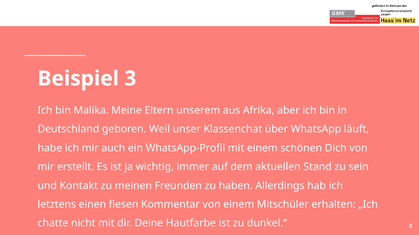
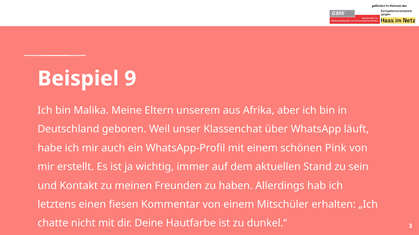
Beispiel 3: 3 -> 9 (130, 79)
Dich: Dich -> Pink (336, 148)
